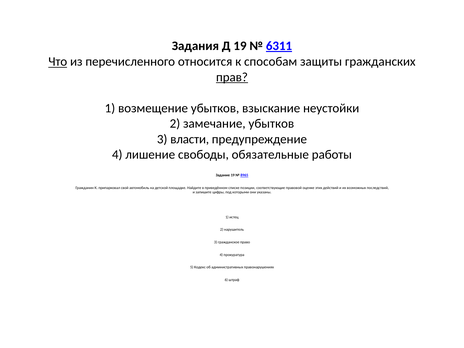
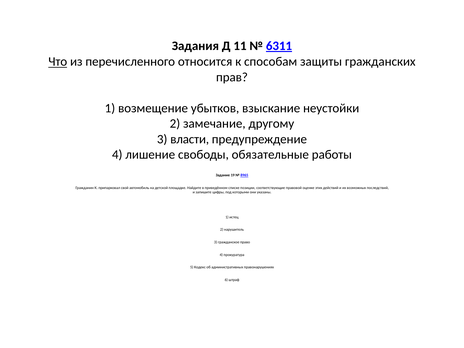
Д 19: 19 -> 11 (240, 46)
прав underline: present -> none (232, 77)
замечание убытков: убытков -> другому (271, 124)
